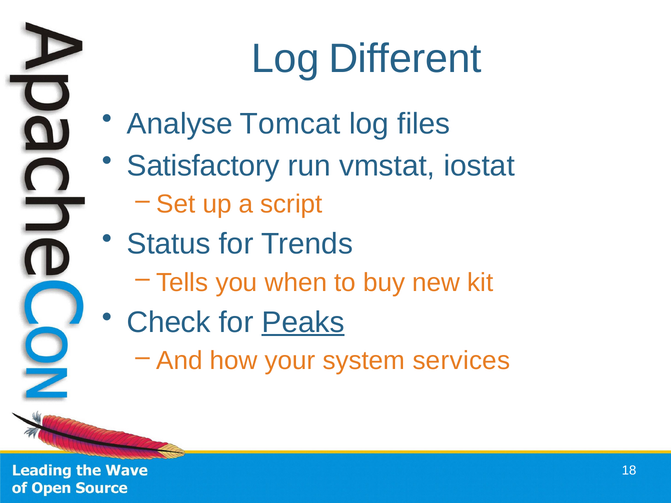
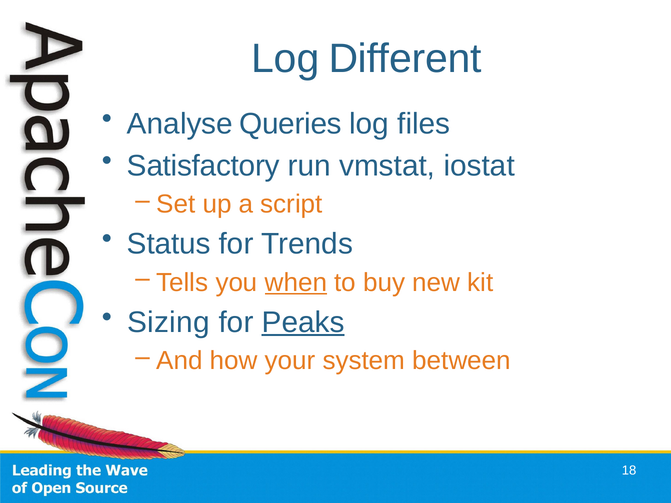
Tomcat: Tomcat -> Queries (290, 124)
when underline: none -> present (296, 283)
Check: Check -> Sizing (168, 322)
services: services -> between (462, 361)
